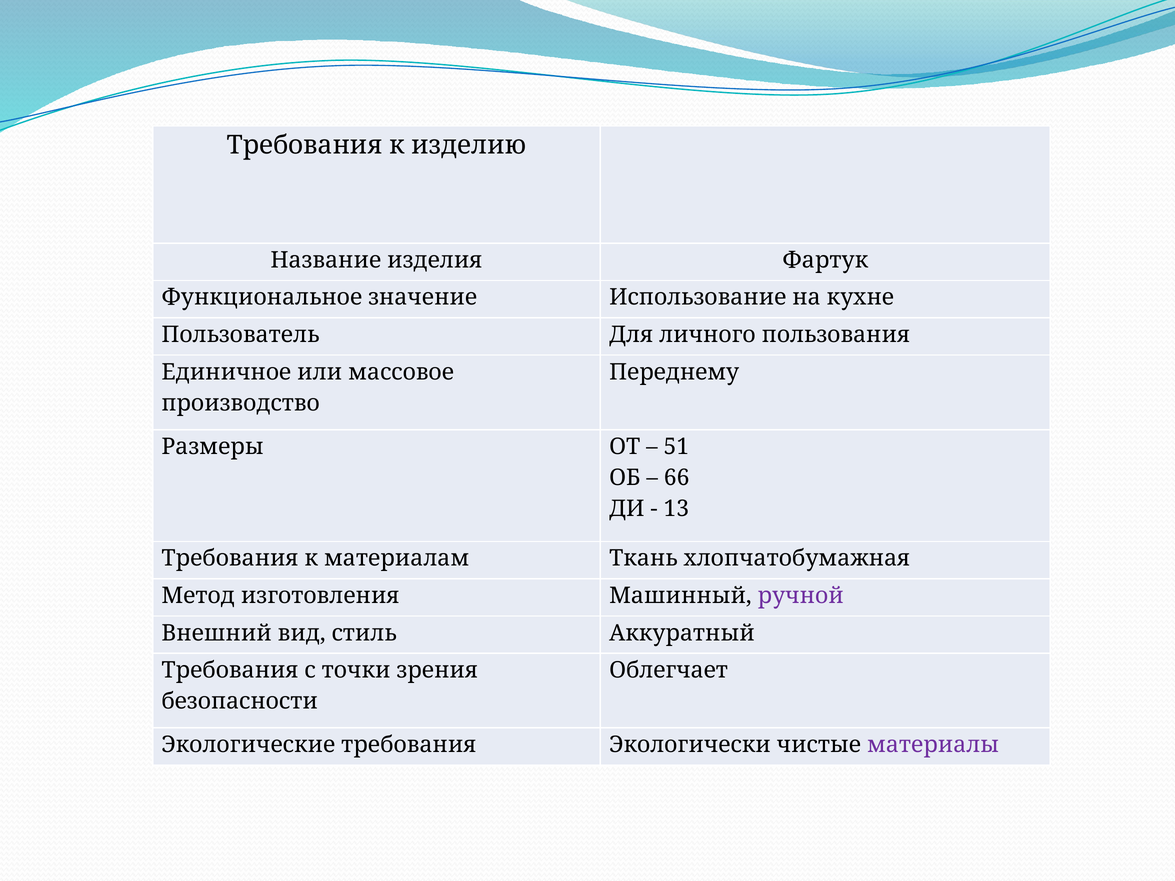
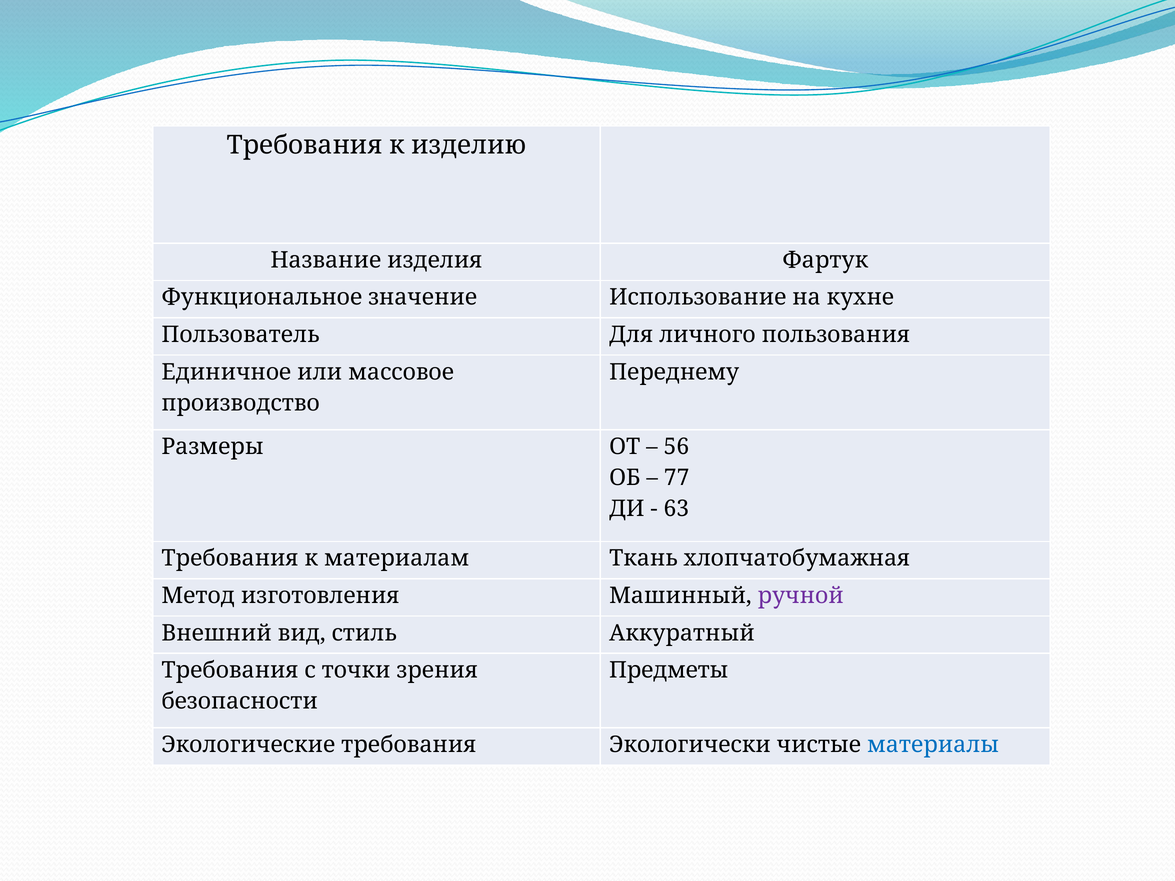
51: 51 -> 56 (676, 447)
66: 66 -> 77 (677, 478)
13: 13 -> 63 (676, 509)
Облегчает: Облегчает -> Предметы (669, 670)
материалы colour: purple -> blue (933, 745)
